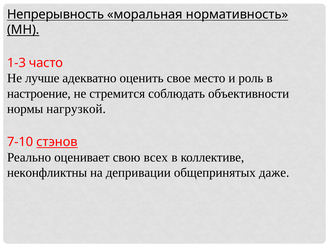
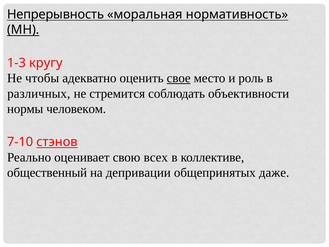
часто: часто -> кругу (46, 63)
лучше: лучше -> чтобы (42, 78)
свое underline: none -> present (179, 78)
настроение: настроение -> различных (39, 93)
нагрузкой: нагрузкой -> человеком (76, 109)
неконфликтны: неконфликтны -> общественный (47, 173)
